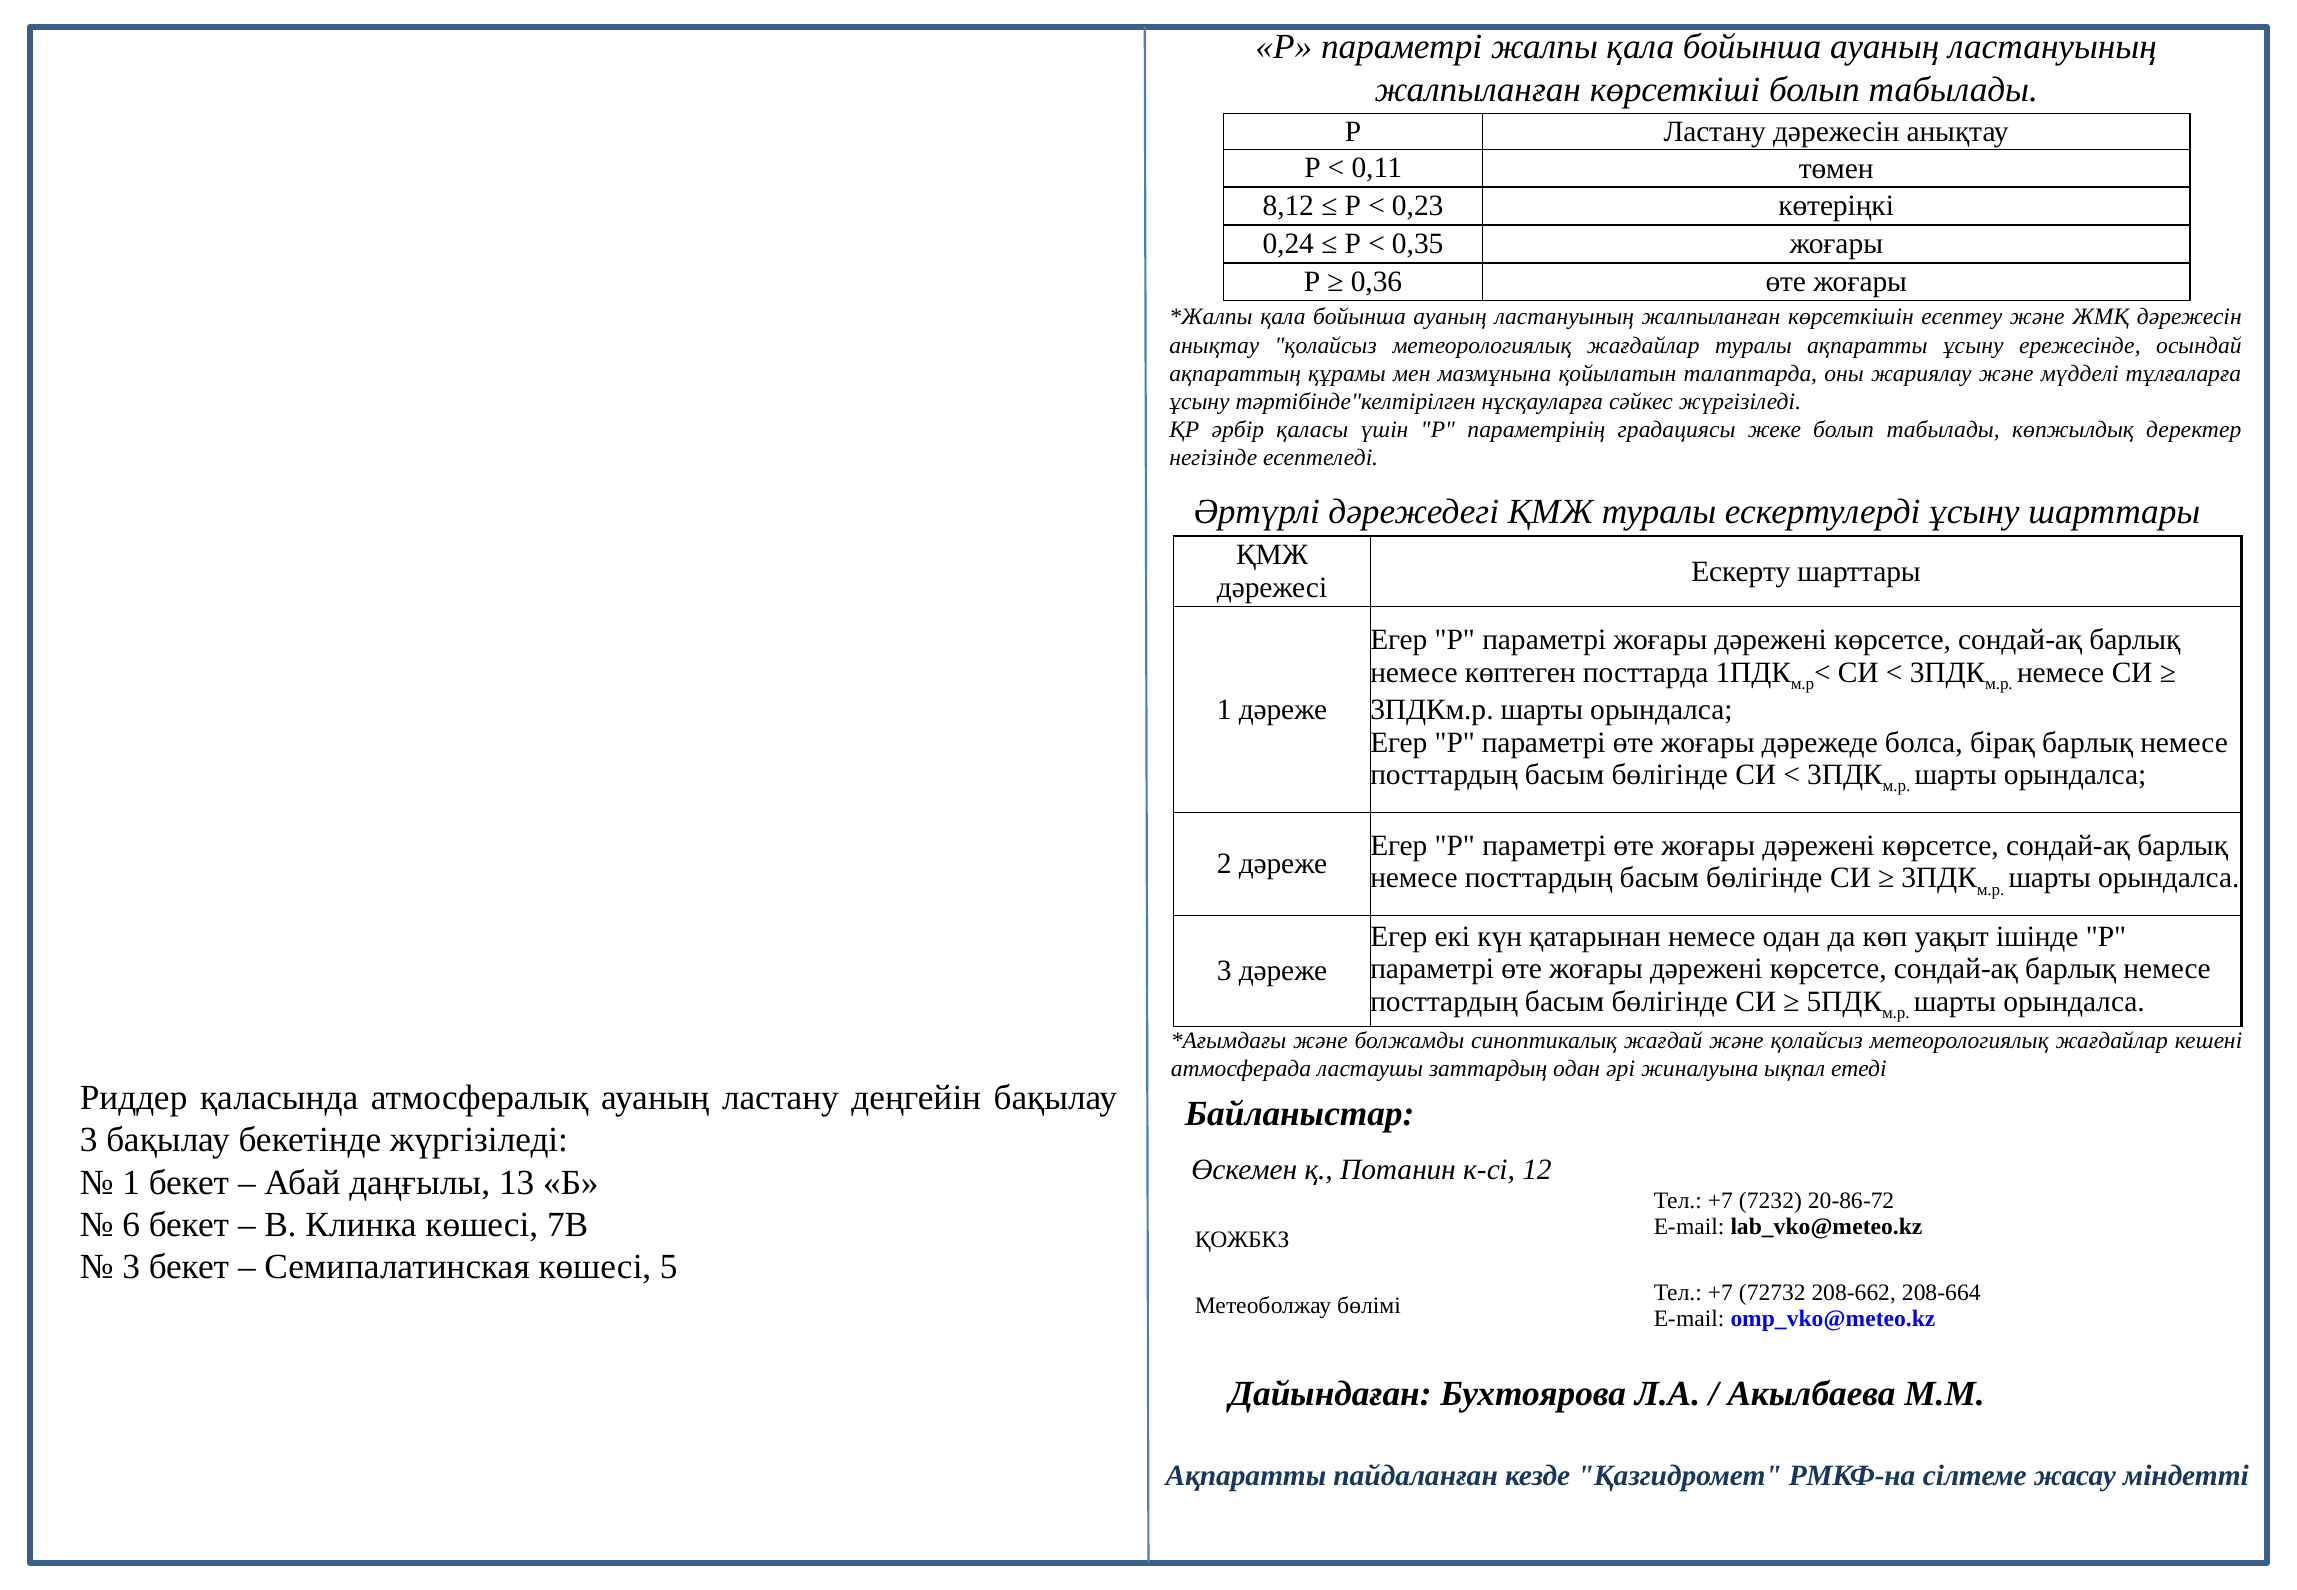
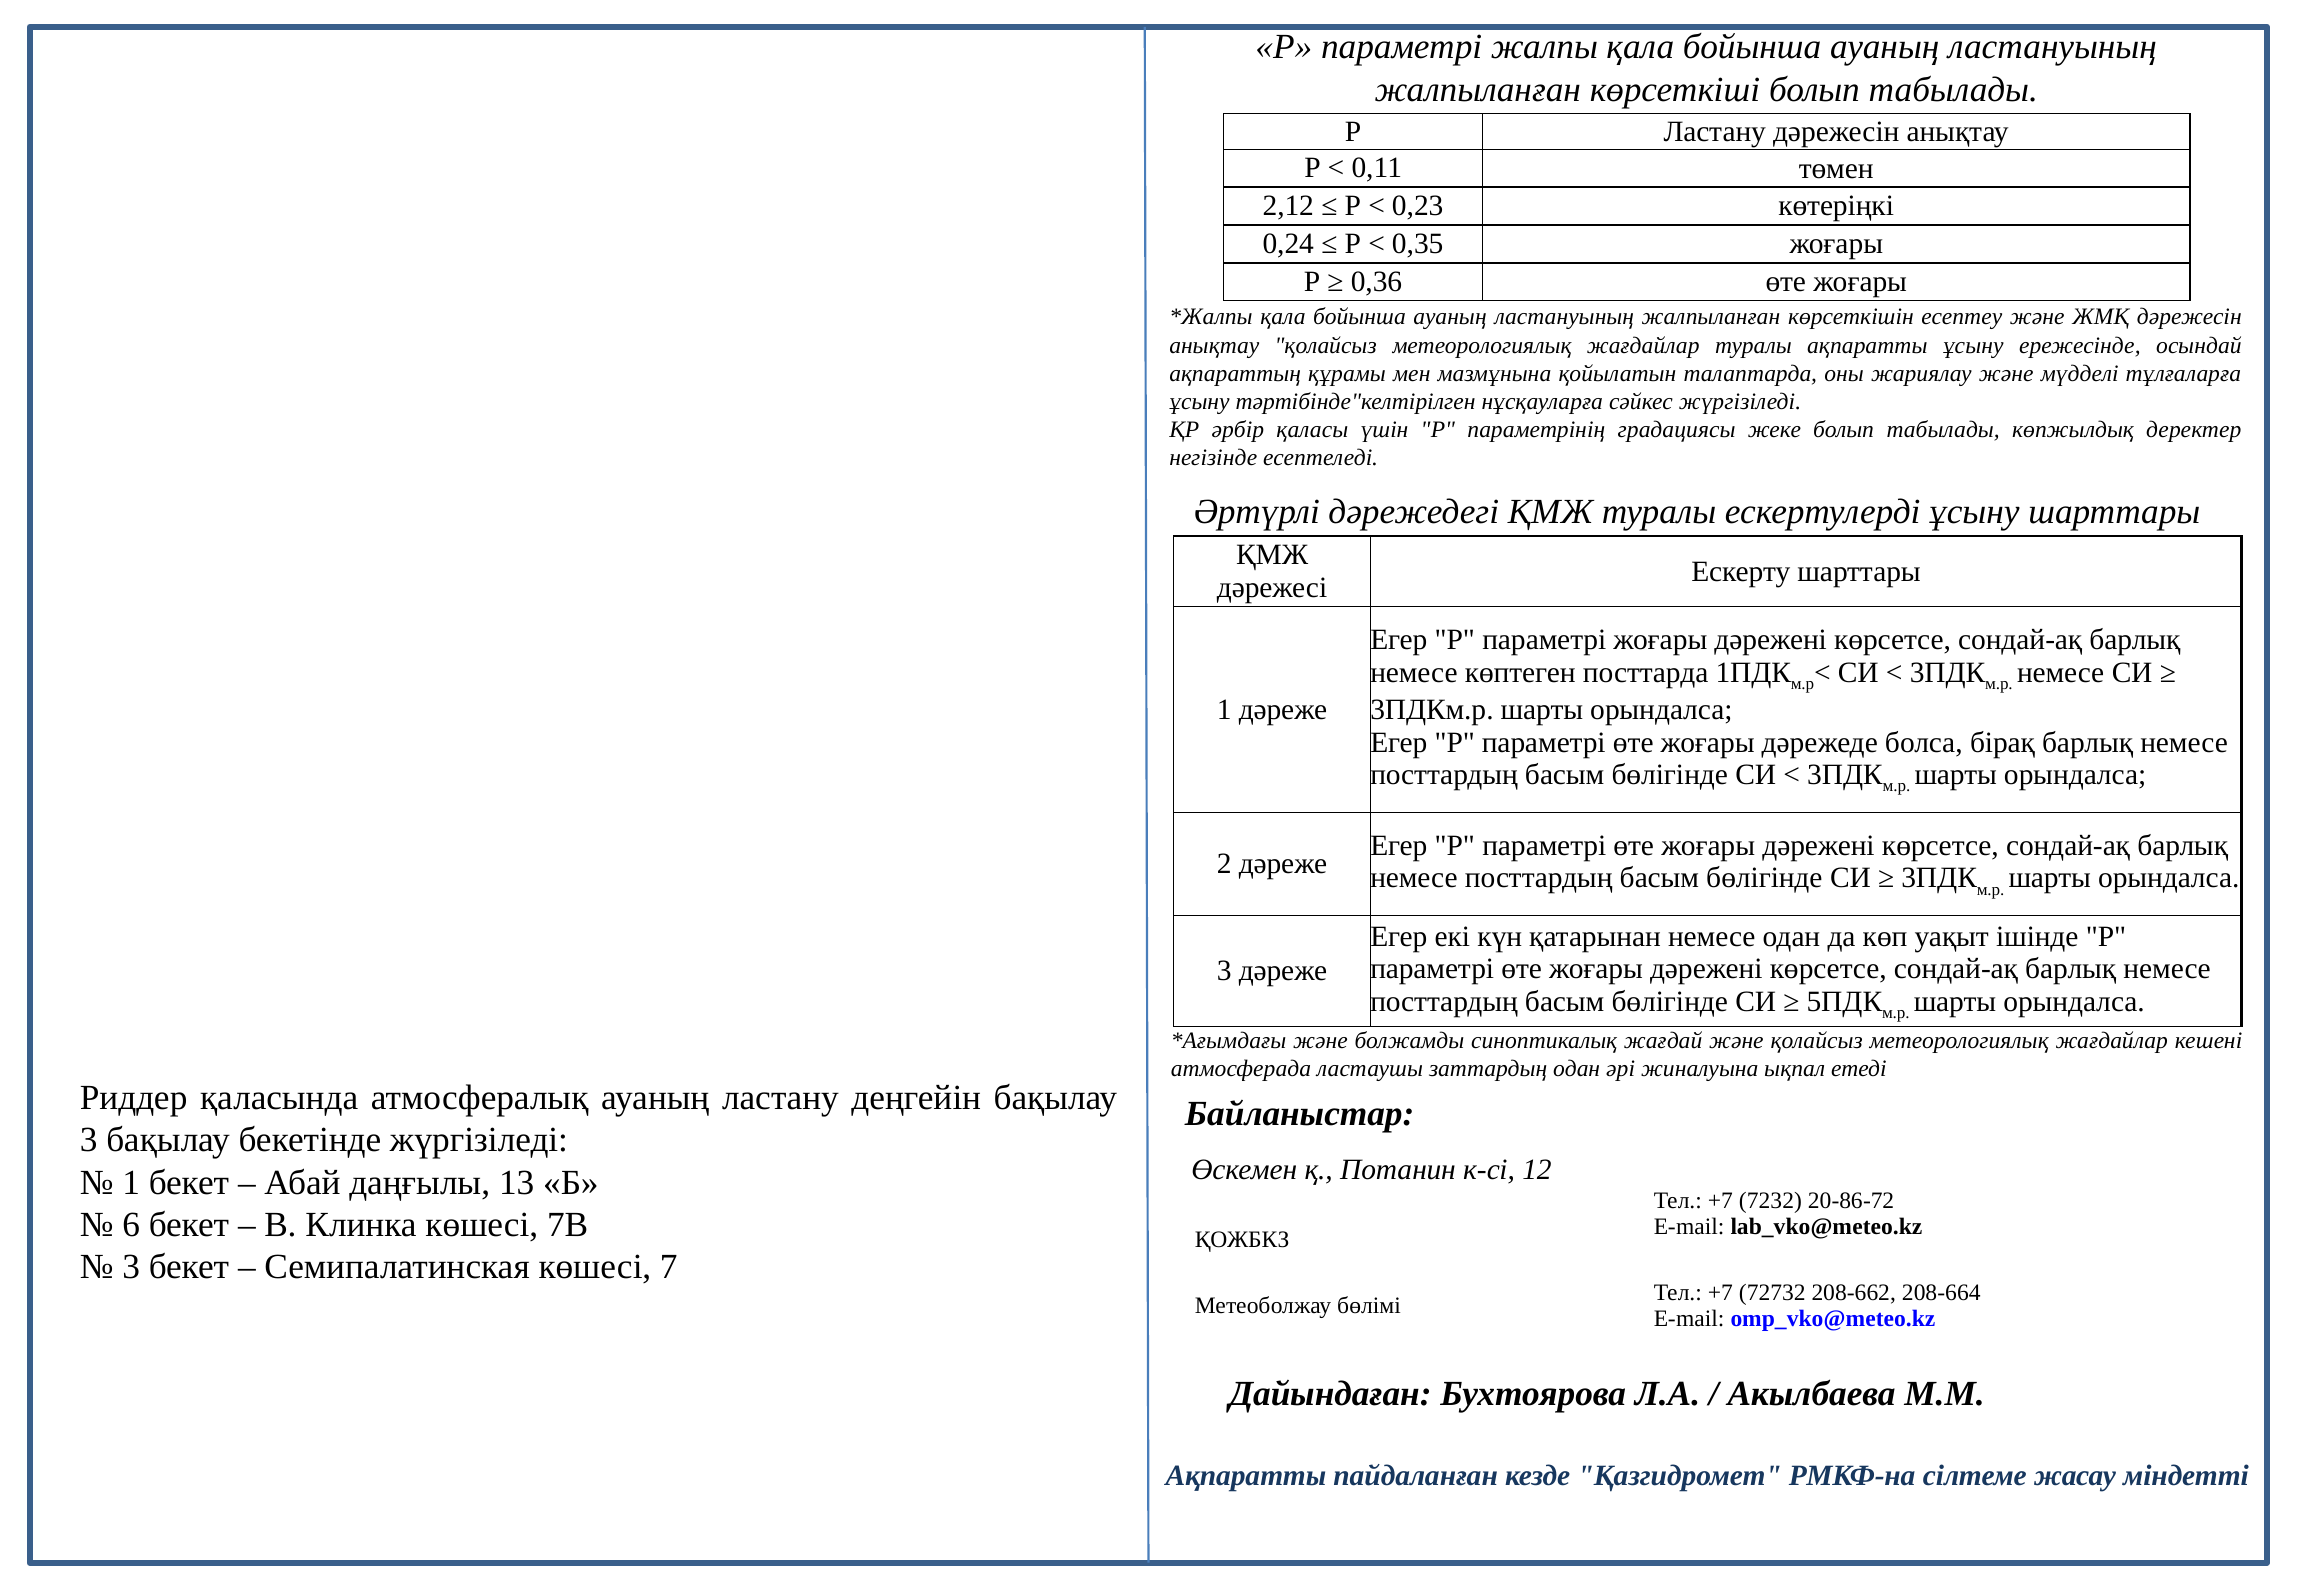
8,12: 8,12 -> 2,12 (1288, 206)
5: 5 -> 7 (669, 1267)
